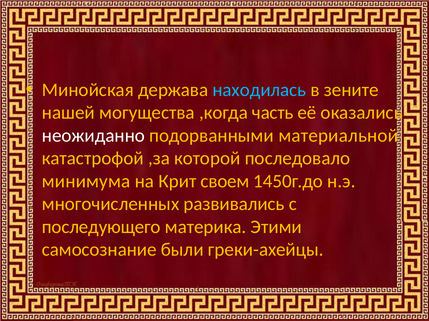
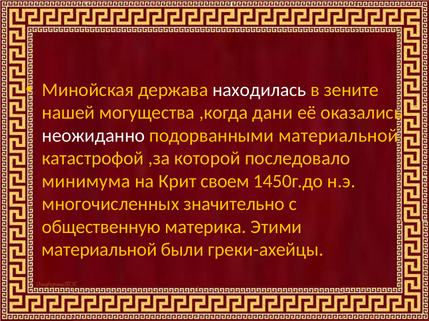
находилась colour: light blue -> white (259, 90)
часть: часть -> дани (273, 113)
развивались: развивались -> значительно (234, 204)
последующего: последующего -> общественную (101, 227)
самосознание: самосознание -> материальной (99, 250)
